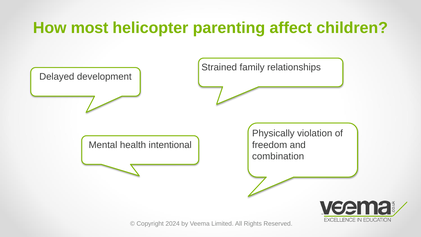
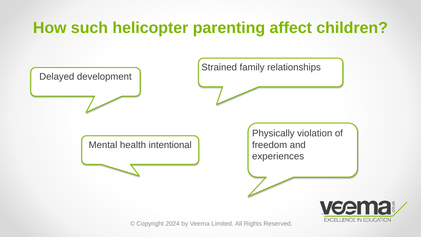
most: most -> such (89, 28)
combination: combination -> experiences (278, 156)
